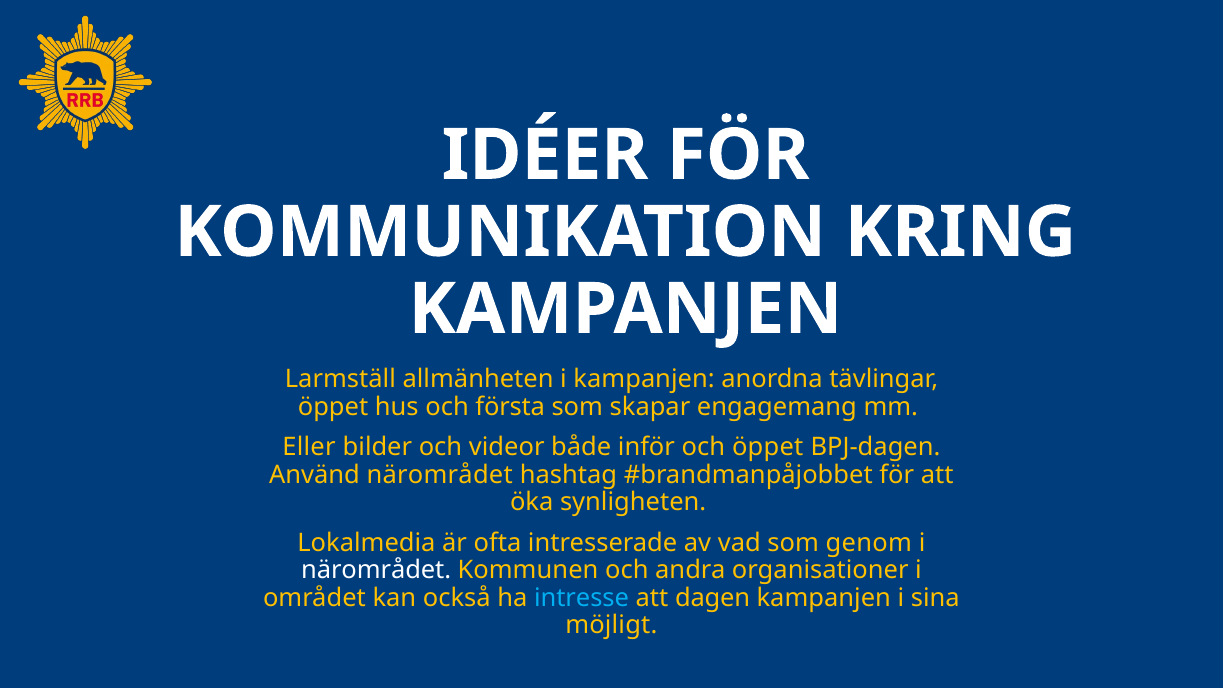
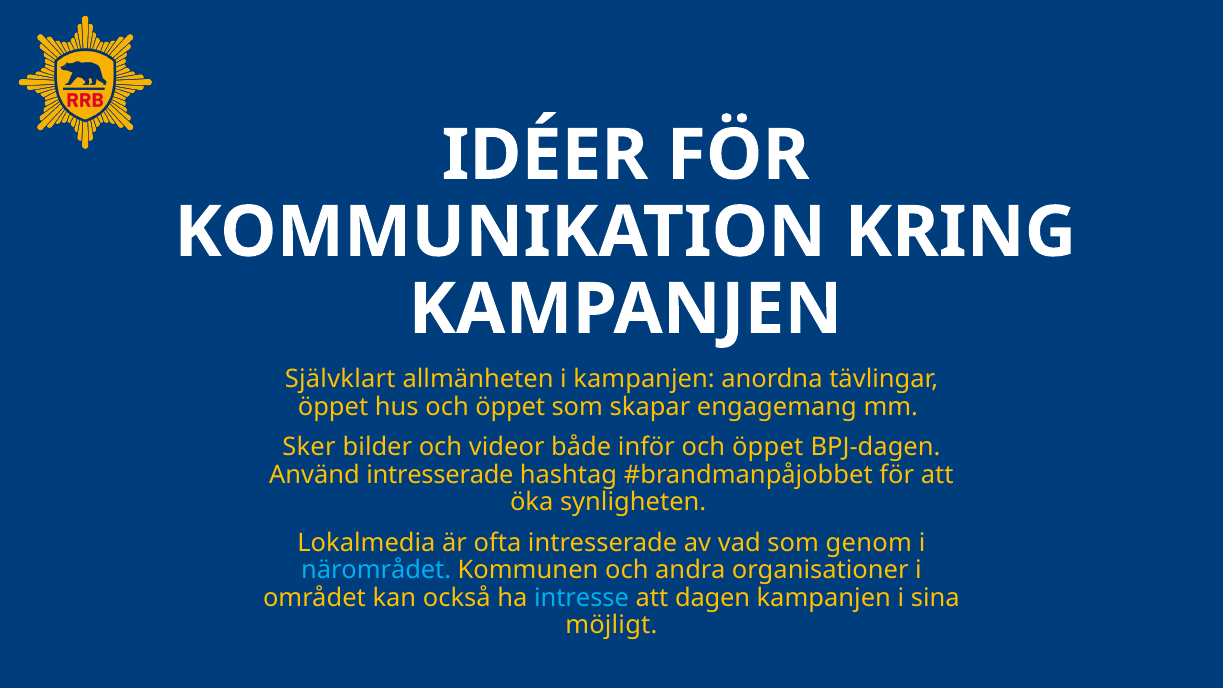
Larmställ: Larmställ -> Självklart (340, 380)
hus och första: första -> öppet (510, 407)
Eller: Eller -> Sker (309, 447)
Använd närområdet: närområdet -> intresserade (440, 475)
närområdet colour: white -> light blue (376, 570)
